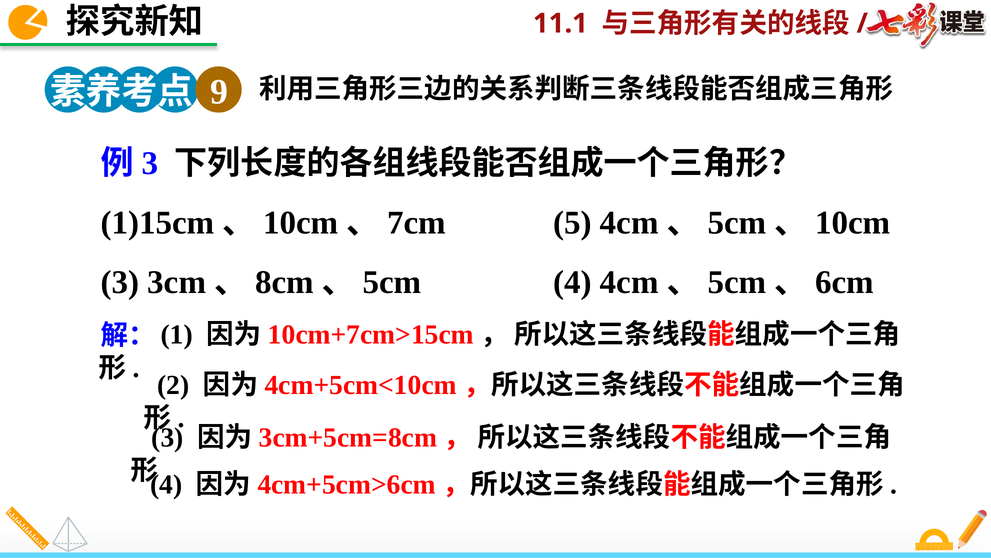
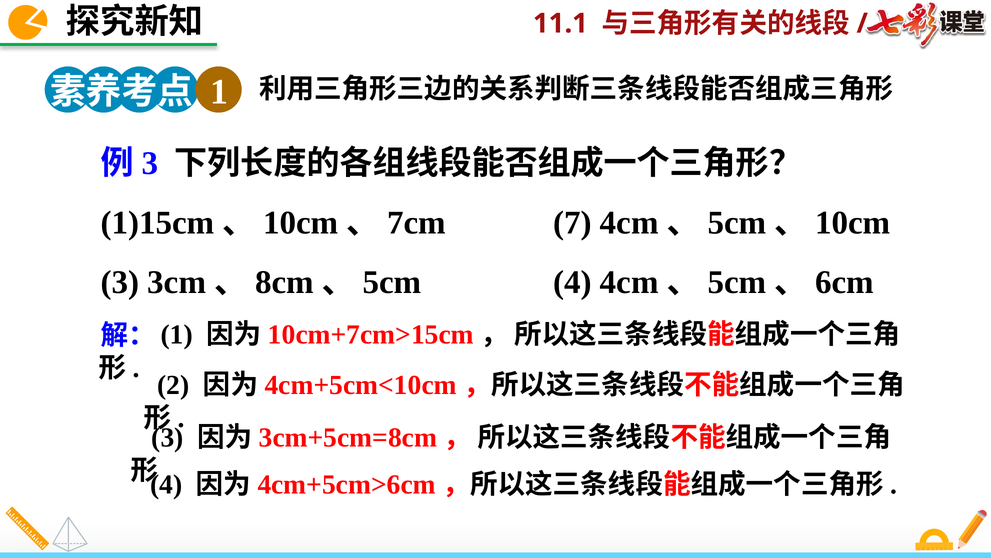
9: 9 -> 1 (219, 92)
5: 5 -> 7 (572, 222)
